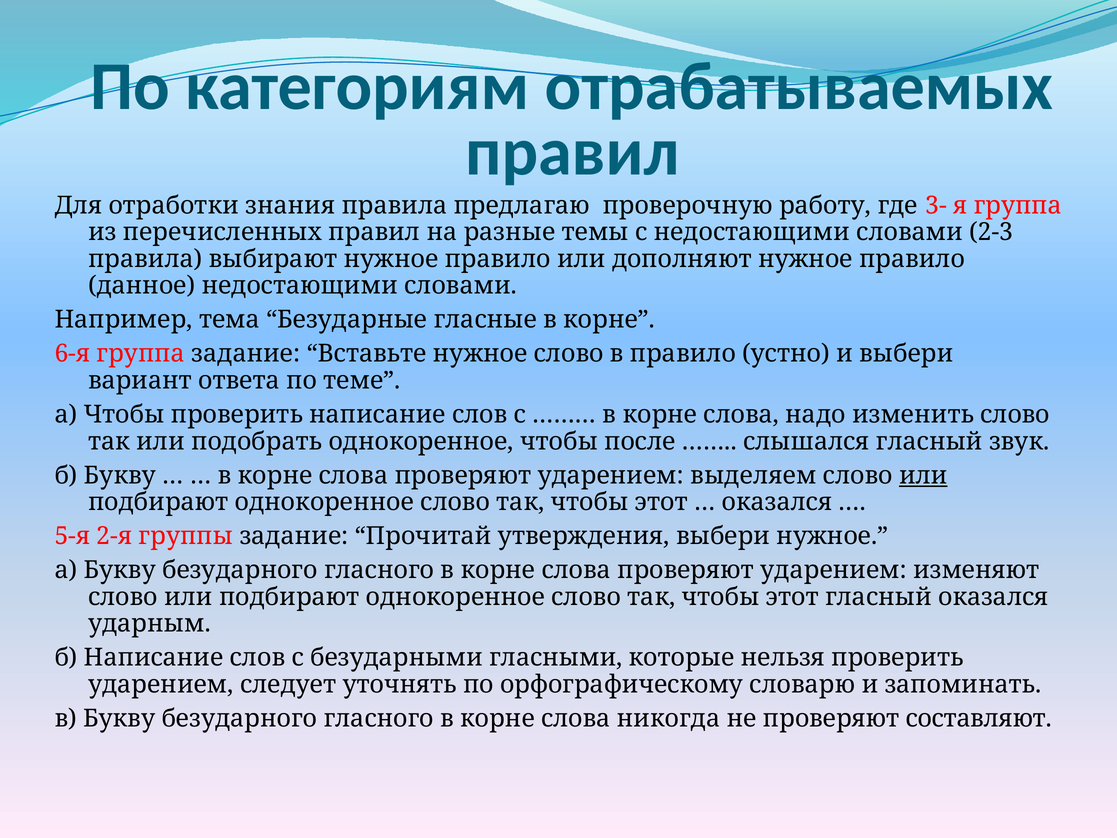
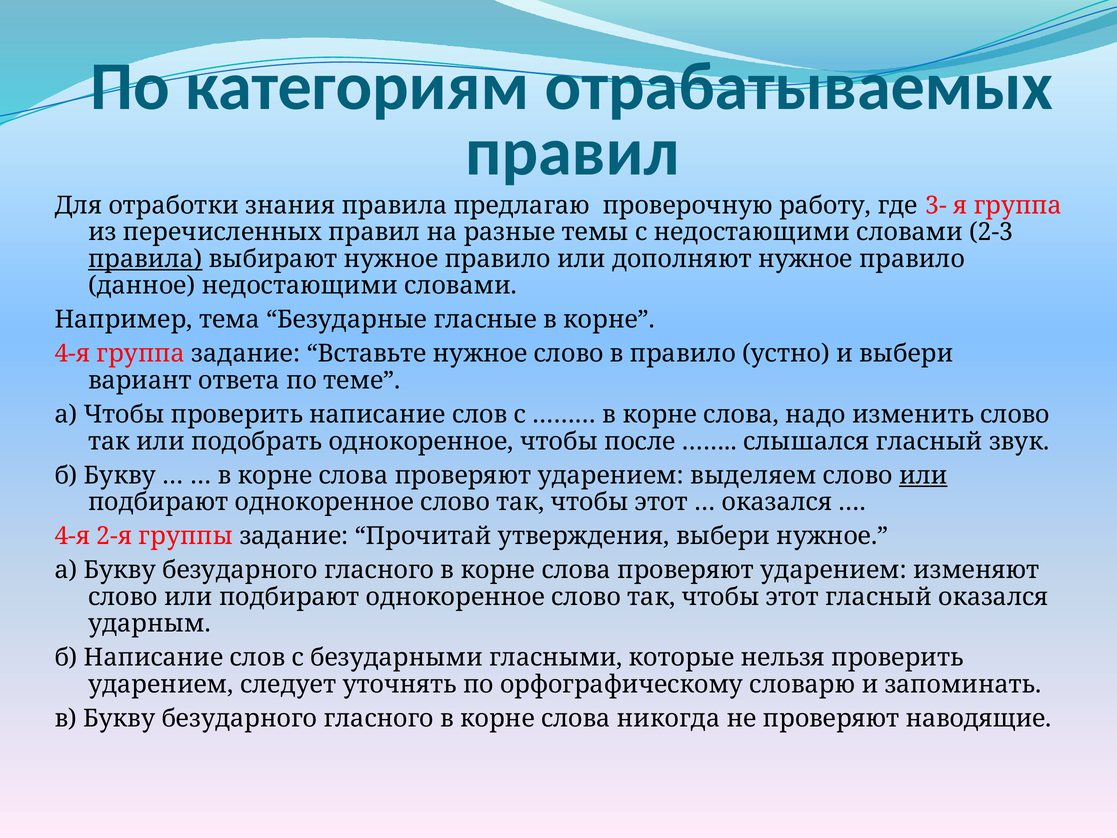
правила underline: none -> present (145, 259)
6-я: 6-я -> 4-я (72, 354)
5-я: 5-я -> 4-я (72, 536)
составляют: составляют -> наводящие (979, 718)
